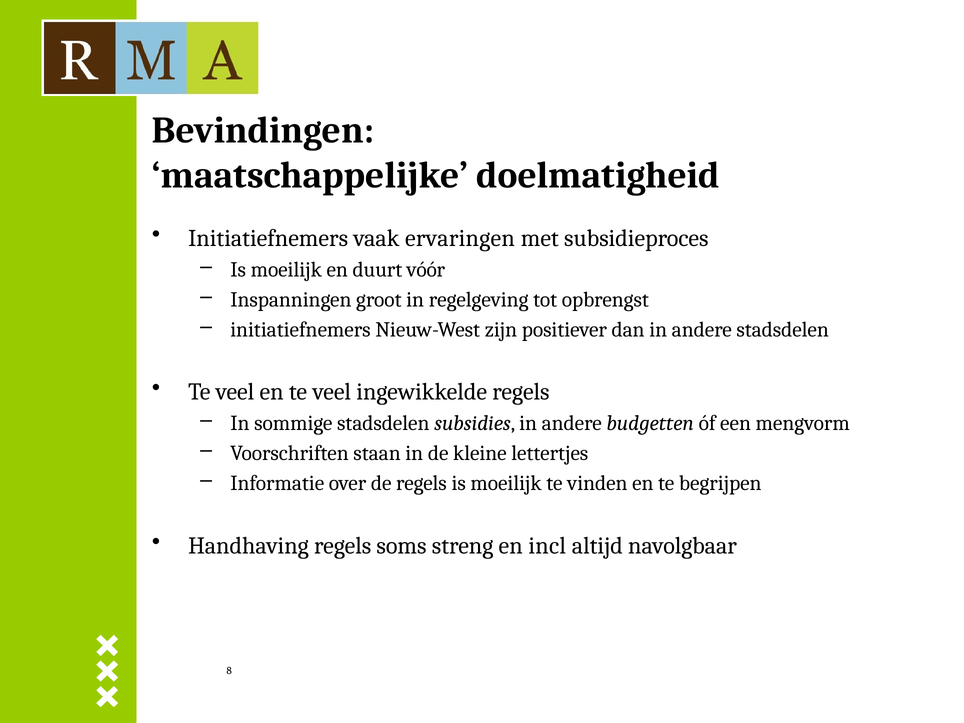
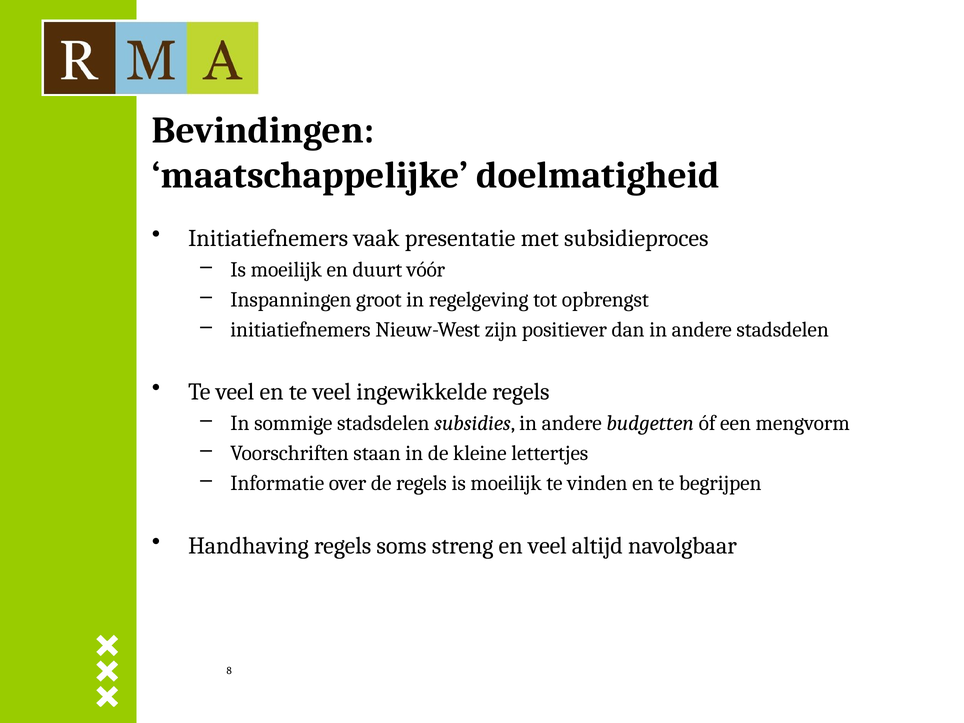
ervaringen: ervaringen -> presentatie (460, 238)
en incl: incl -> veel (547, 546)
